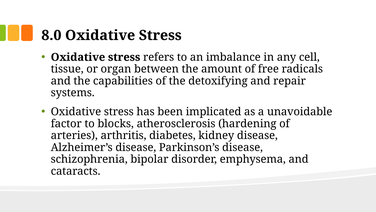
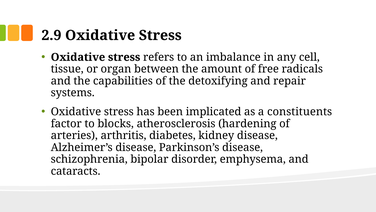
8.0: 8.0 -> 2.9 (51, 35)
unavoidable: unavoidable -> constituents (300, 112)
